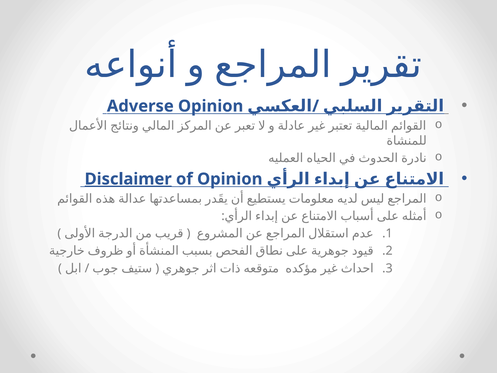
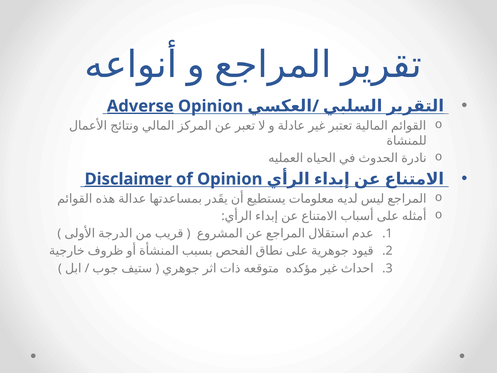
Adverse underline: none -> present (140, 106)
